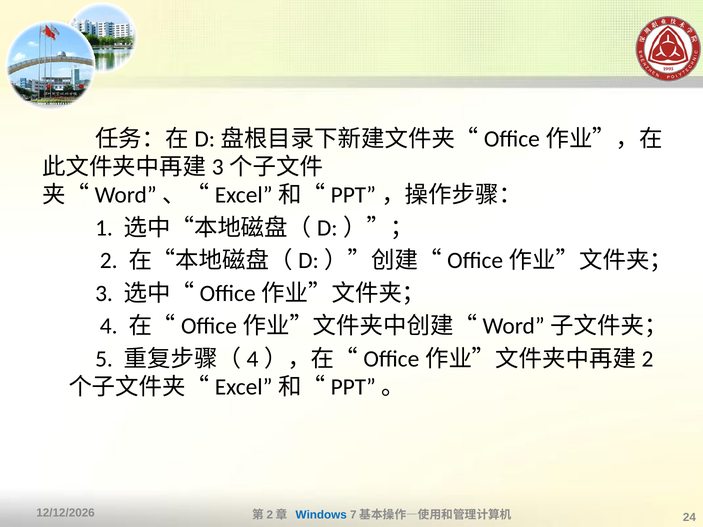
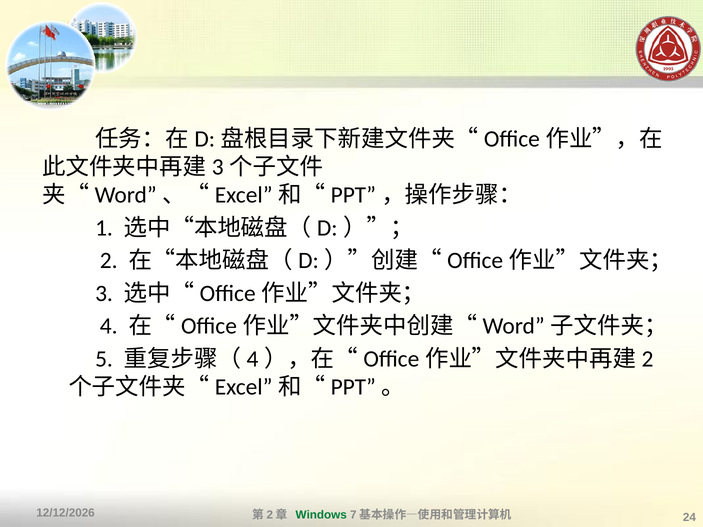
Windows colour: blue -> green (321, 515)
